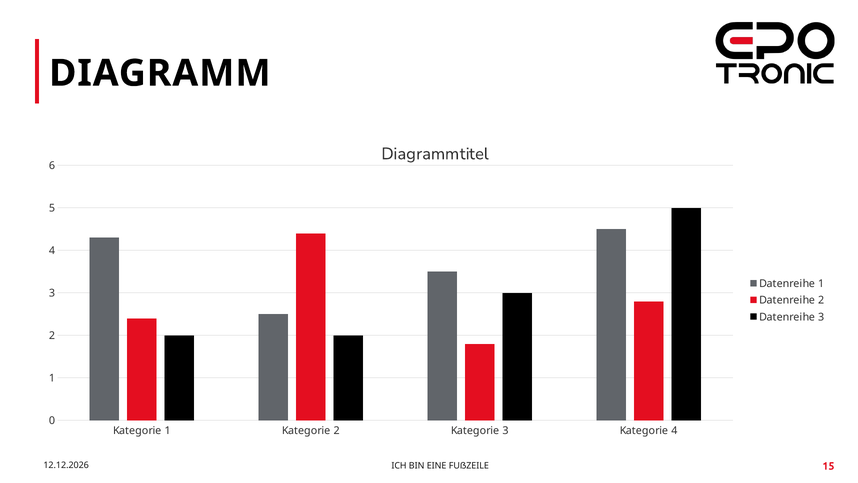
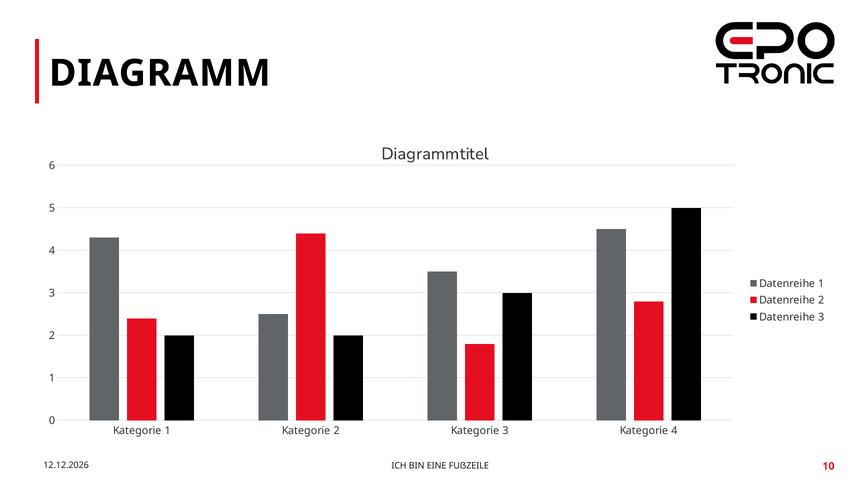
15: 15 -> 10 (828, 466)
